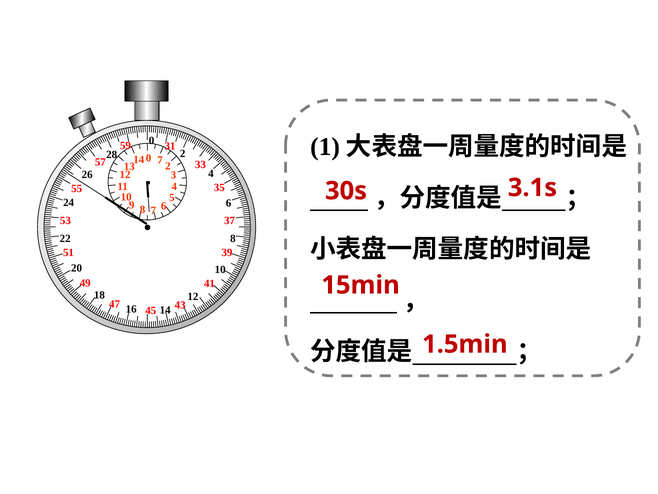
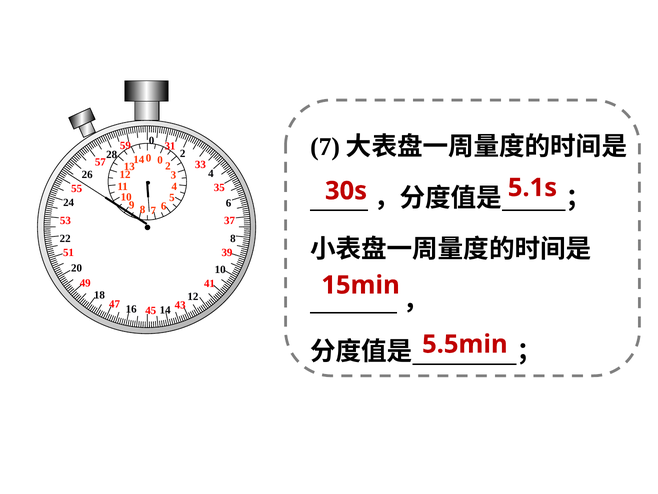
0 7: 7 -> 0 (160, 160)
14 1: 1 -> 7 (325, 147)
3.1s: 3.1s -> 5.1s (532, 187)
1.5min: 1.5min -> 5.5min (465, 344)
